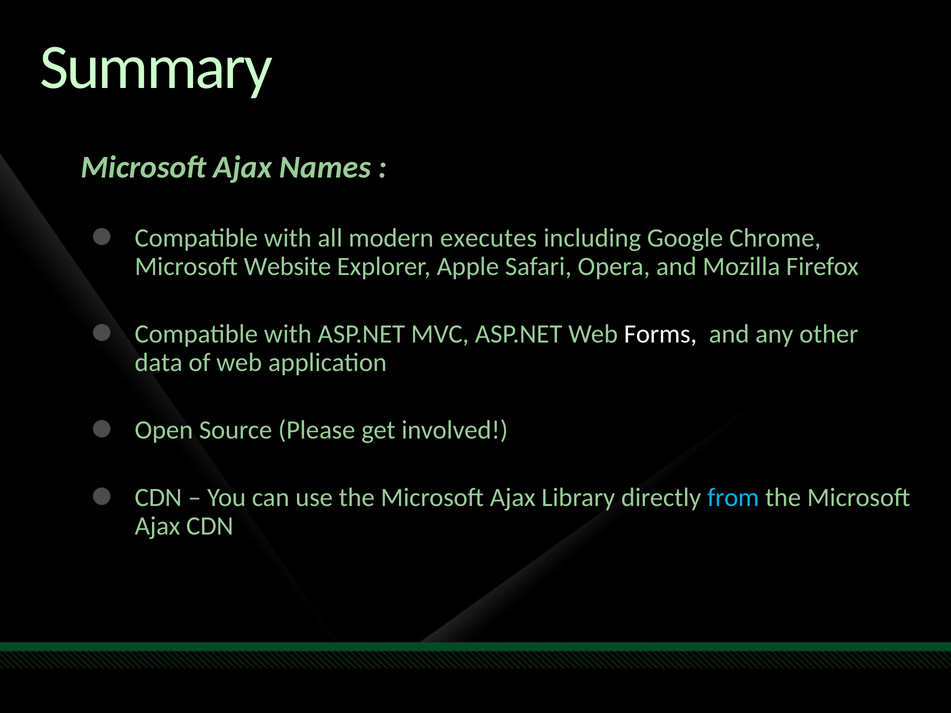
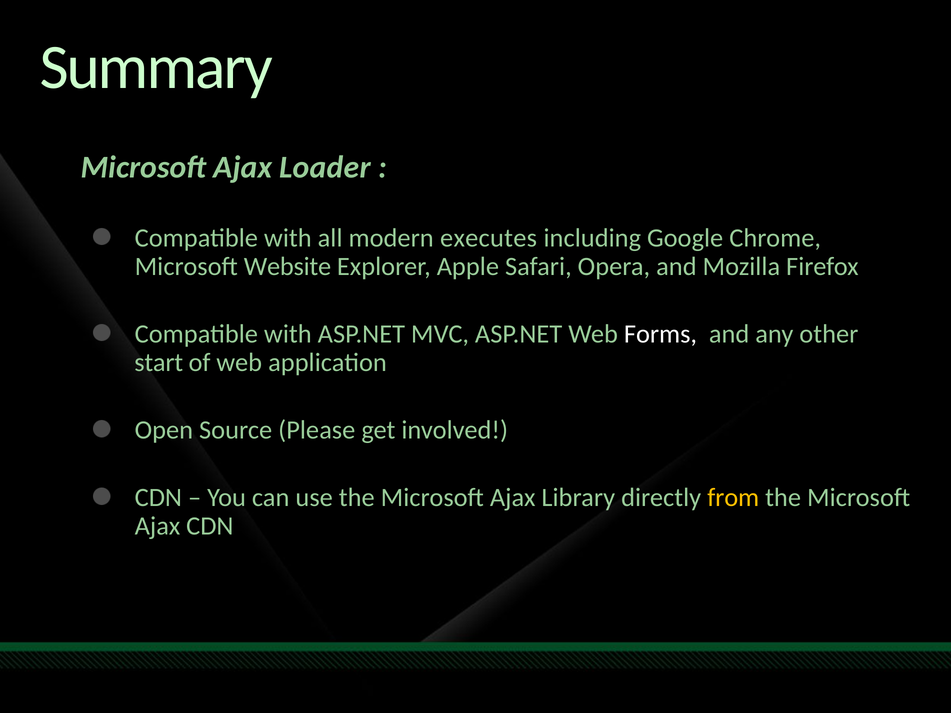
Names: Names -> Loader (325, 168)
data: data -> start (159, 363)
from colour: light blue -> yellow (733, 498)
